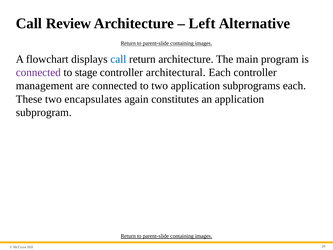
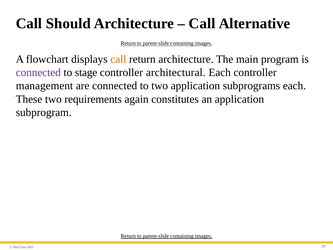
Review: Review -> Should (68, 23)
Left: Left -> Call (202, 23)
call colour: blue -> orange (118, 59)
encapsulates: encapsulates -> requirements (93, 99)
